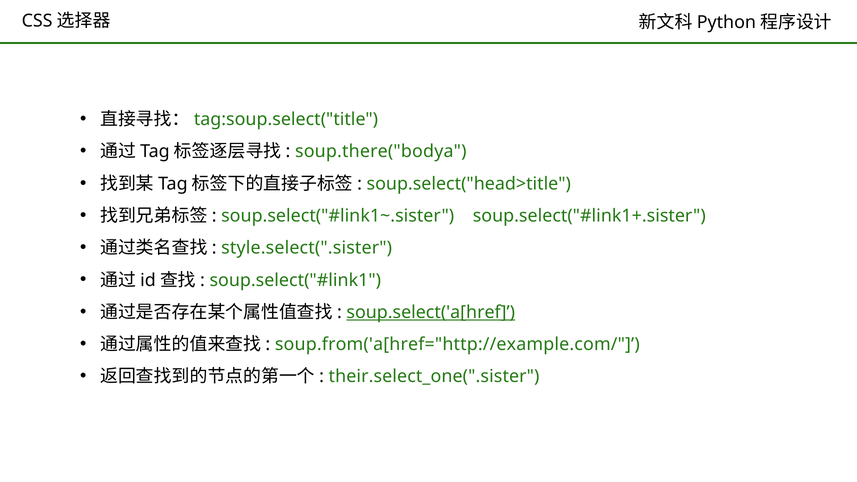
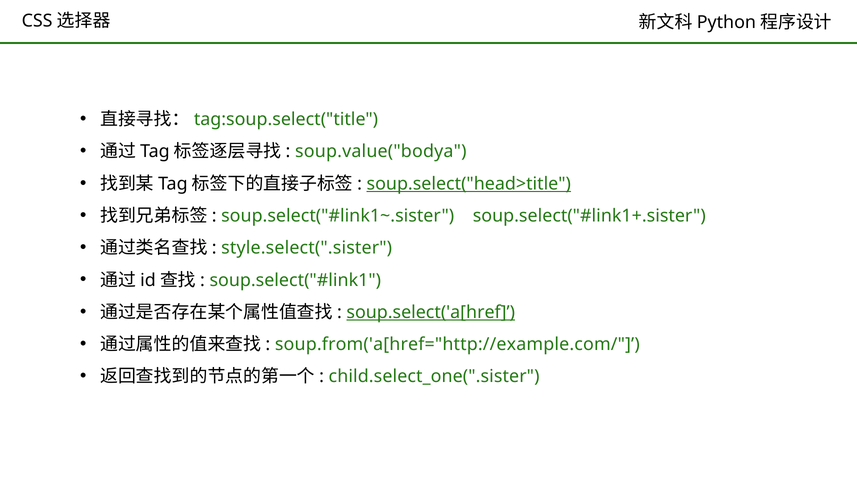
soup.there("bodya: soup.there("bodya -> soup.value("bodya (381, 152)
soup.select("head>title underline: none -> present (469, 184)
their.select_one(".sister: their.select_one(".sister -> child.select_one(".sister (434, 377)
